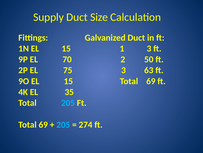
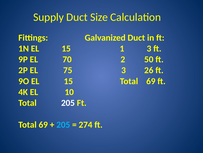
63: 63 -> 26 (149, 70)
35: 35 -> 10 (69, 92)
205 colour: light blue -> white (68, 102)
